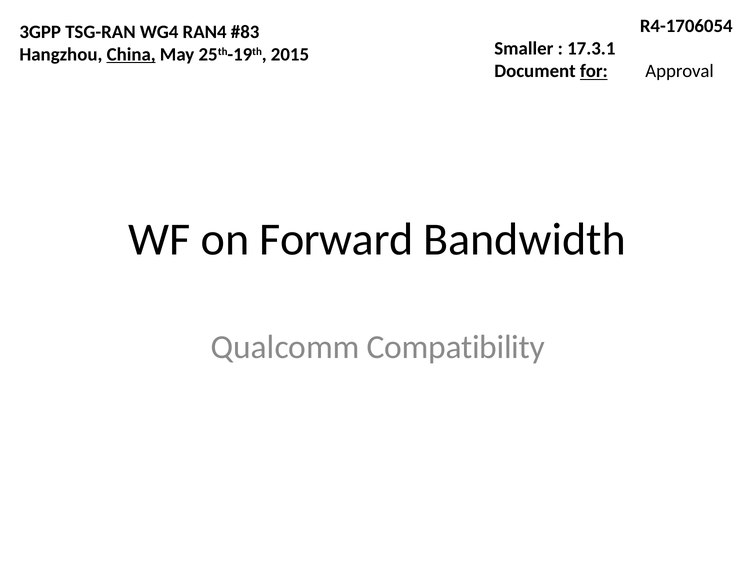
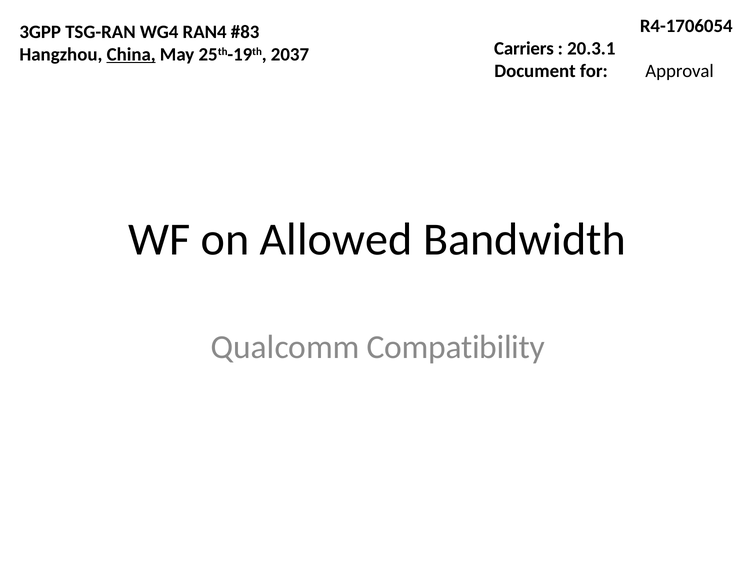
Smaller: Smaller -> Carriers (524, 49)
17.3.1: 17.3.1 -> 20.3.1 (591, 49)
2015: 2015 -> 2037 (290, 55)
for underline: present -> none (594, 71)
Forward: Forward -> Allowed (336, 240)
